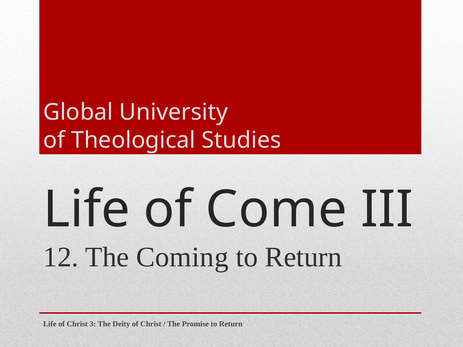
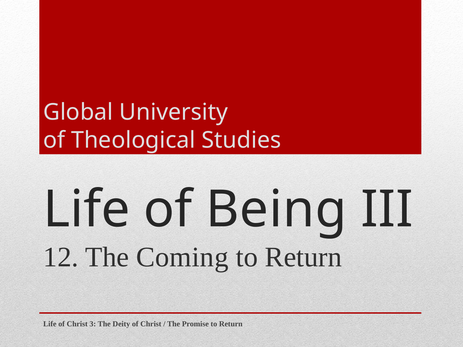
Come: Come -> Being (276, 210)
